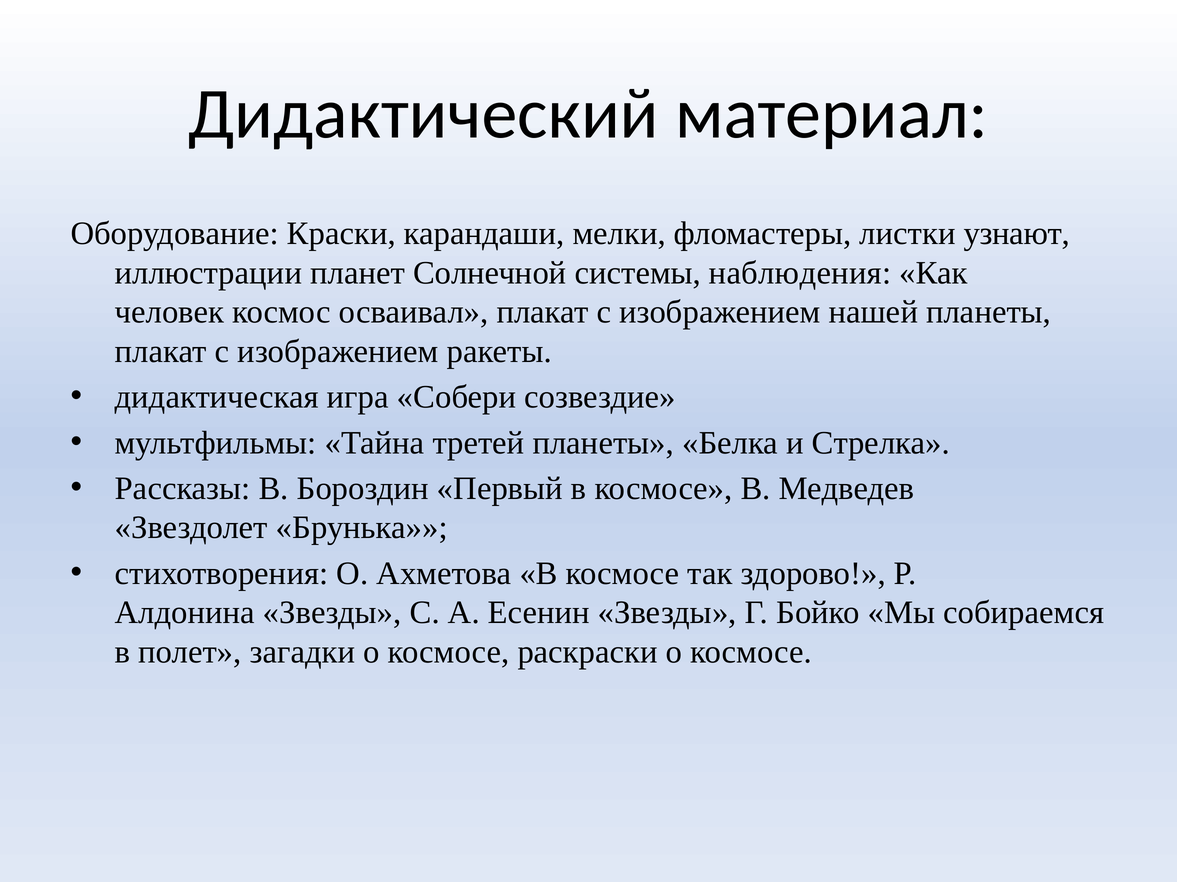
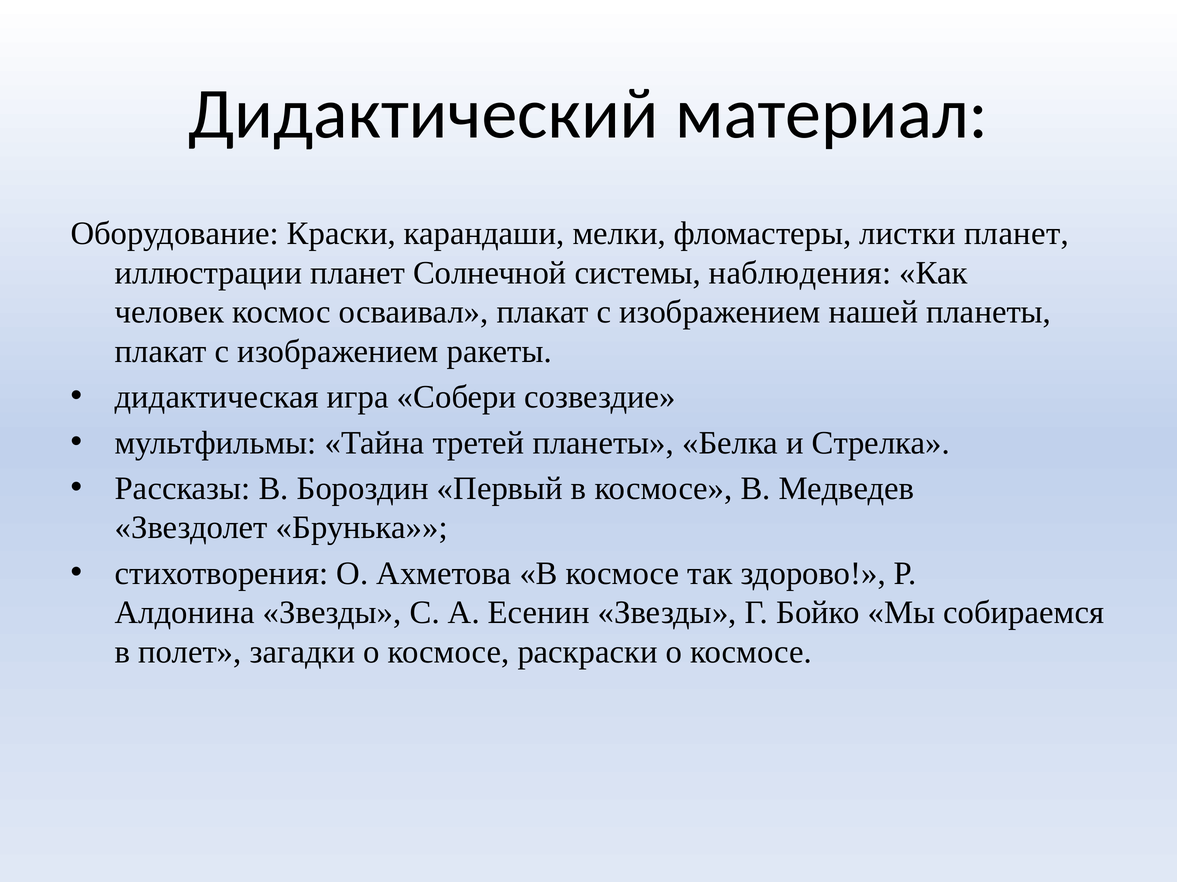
листки узнают: узнают -> планет (1016, 234)
